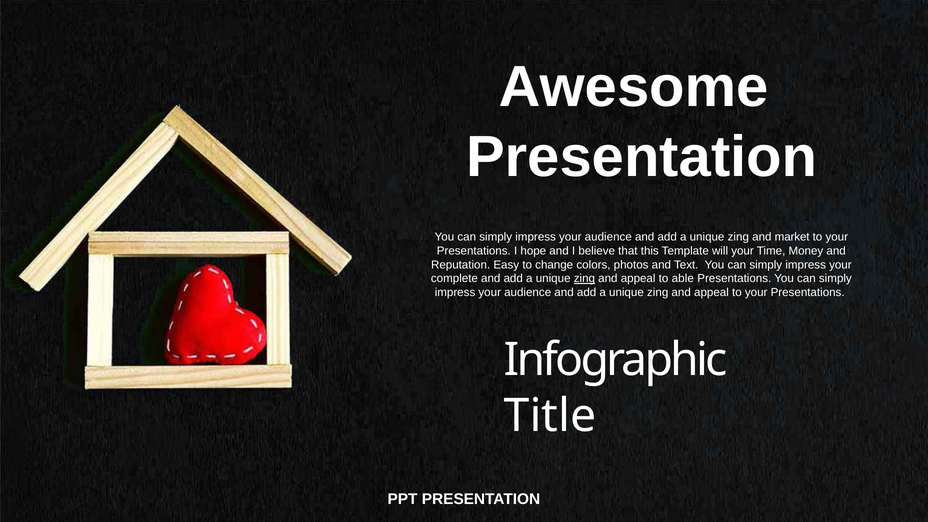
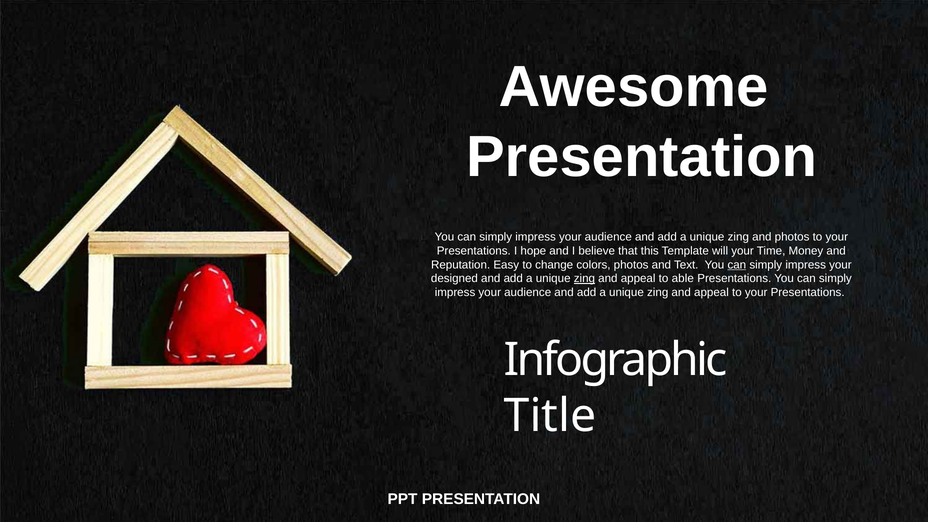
and market: market -> photos (792, 237)
can underline: none -> present (737, 265)
complete: complete -> designed (454, 279)
